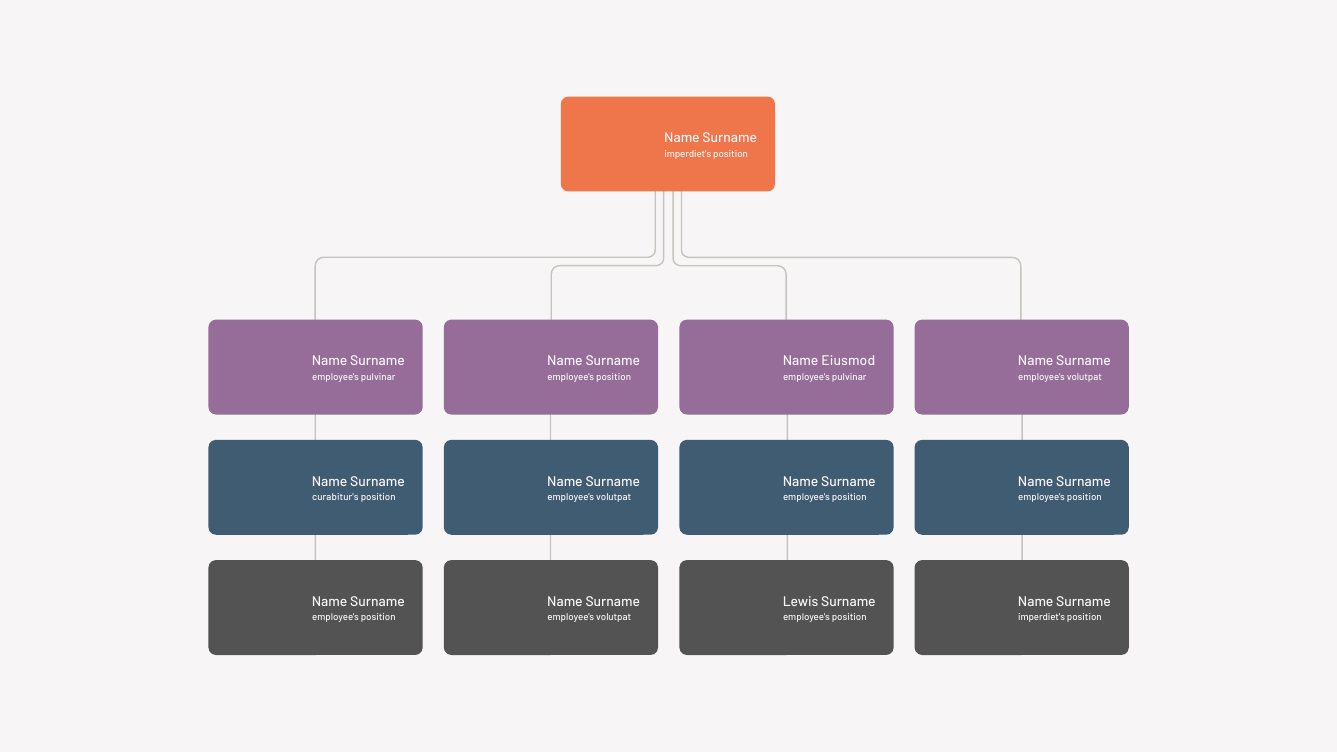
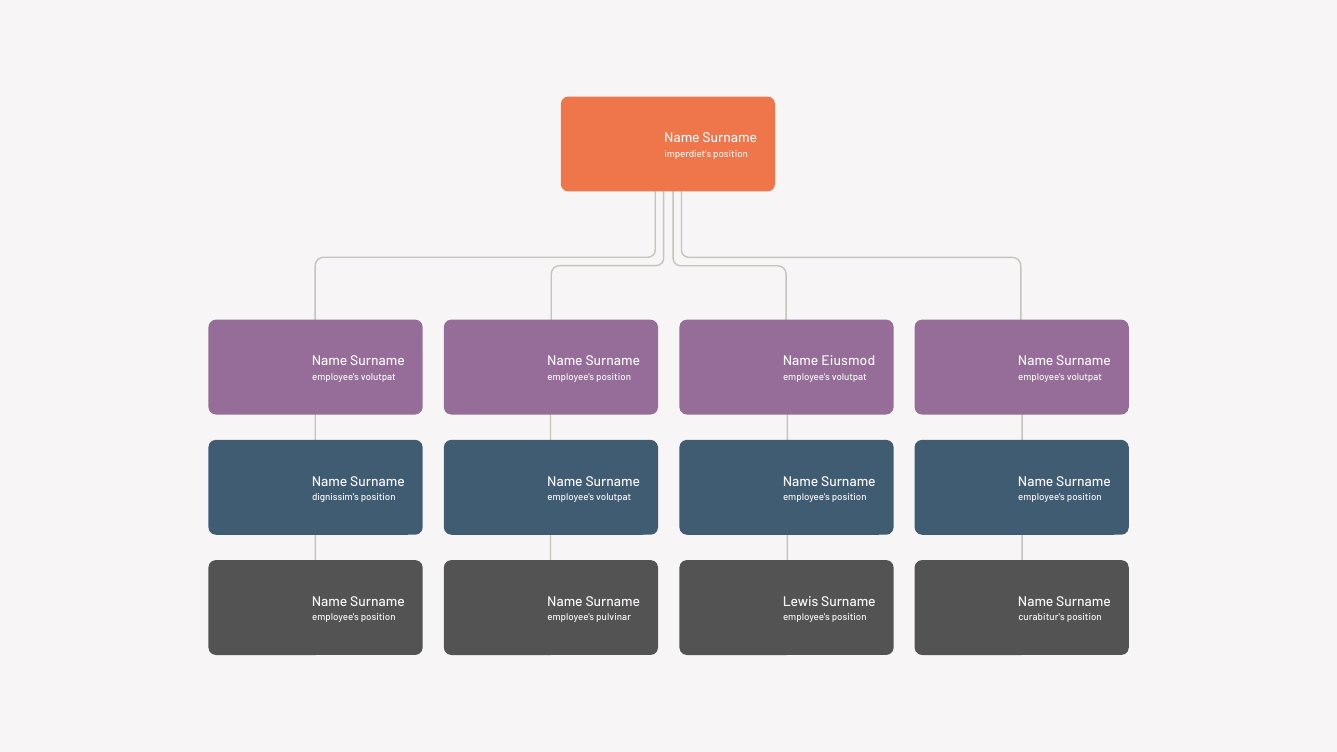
pulvinar: pulvinar -> volutpat (378, 377)
pulvinar: pulvinar -> volutpat (849, 377)
curabitur's: curabitur's -> dignissim's (335, 497)
volutpat: volutpat -> pulvinar (614, 617)
imperdiet's: imperdiet's -> curabitur's (1042, 617)
